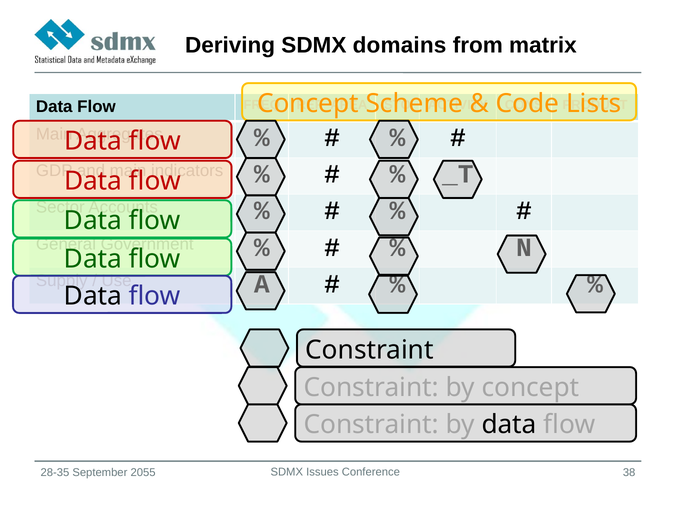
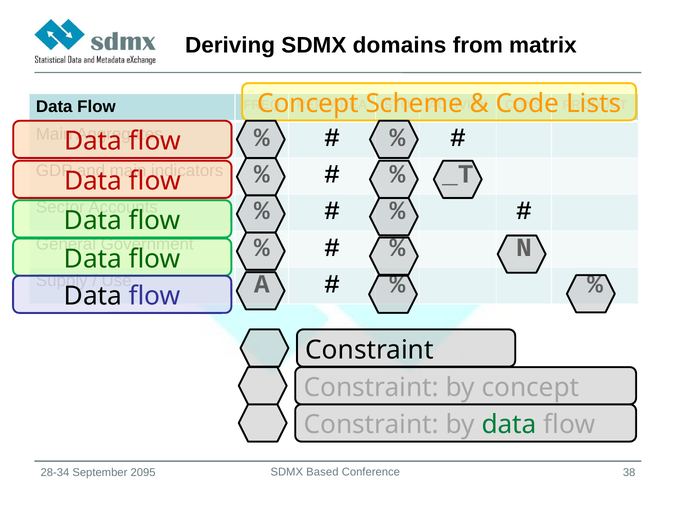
data colour: black -> green (509, 425)
28-35: 28-35 -> 28-34 (55, 473)
2055: 2055 -> 2095 (143, 473)
Issues: Issues -> Based (322, 472)
